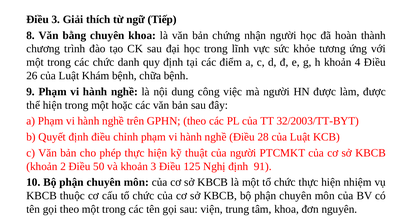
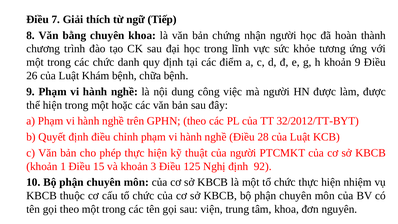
Điều 3: 3 -> 7 (56, 19)
khoản 4: 4 -> 9 (358, 62)
32/2003/TT-BYT: 32/2003/TT-BYT -> 32/2012/TT-BYT (318, 121)
2: 2 -> 1 (63, 166)
50: 50 -> 15 (99, 166)
91: 91 -> 92 (263, 166)
